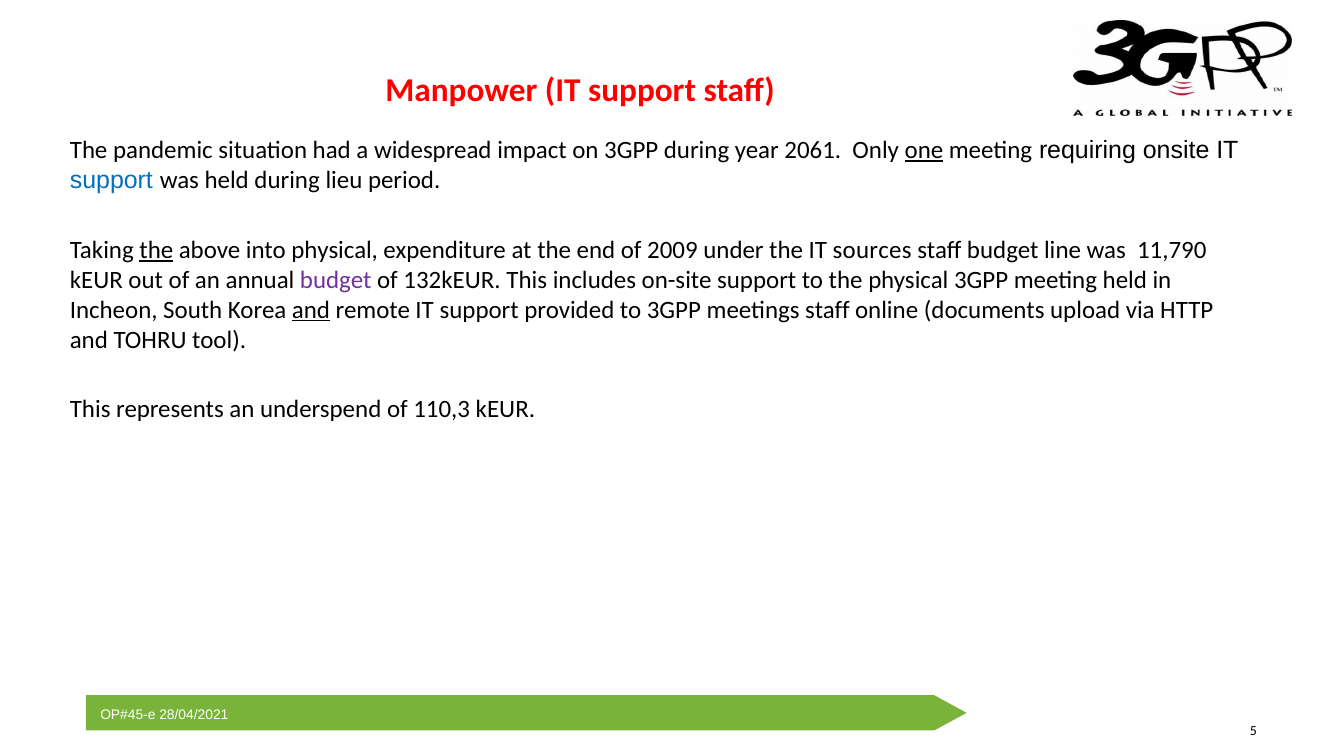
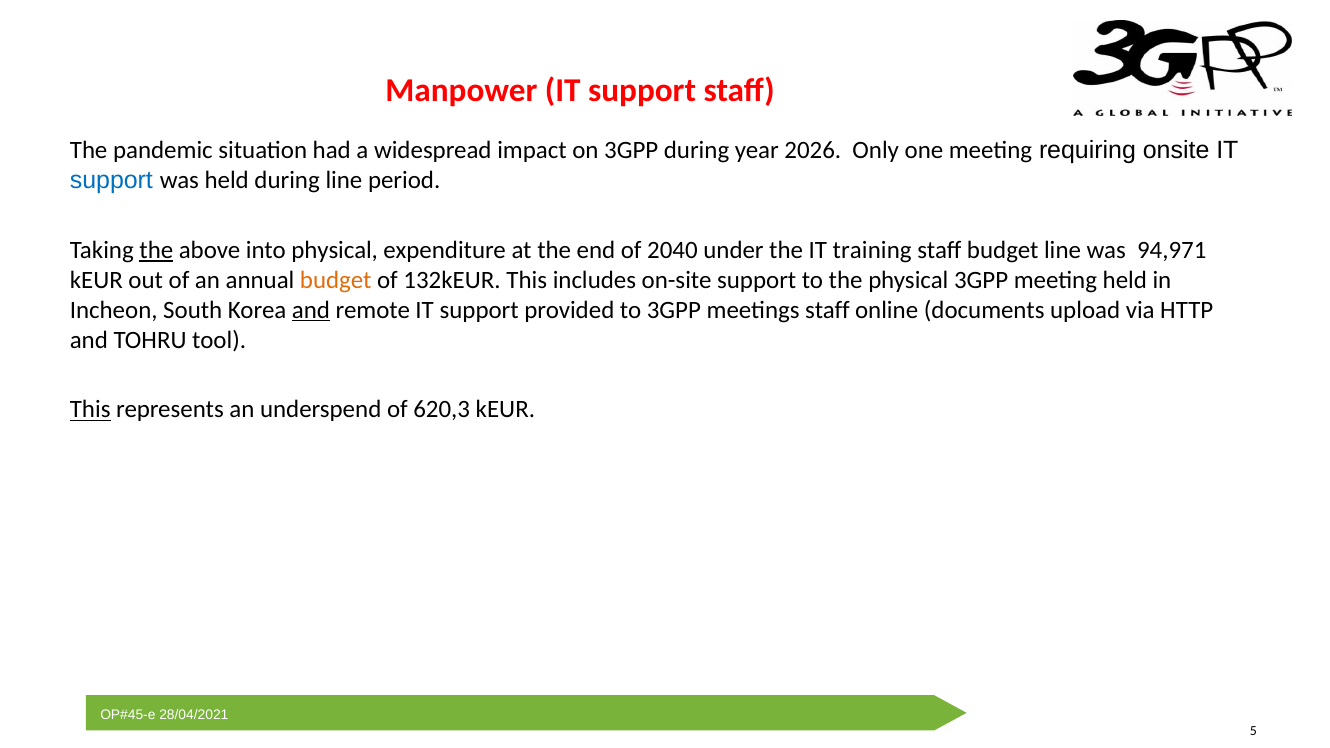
2061: 2061 -> 2026 (813, 150)
one underline: present -> none (924, 150)
during lieu: lieu -> line (344, 180)
2009: 2009 -> 2040 (672, 250)
sources: sources -> training (872, 250)
11,790: 11,790 -> 94,971 (1172, 250)
budget colour: purple -> orange (336, 280)
This underline: none -> present (90, 410)
110,3: 110,3 -> 620,3 (442, 410)
